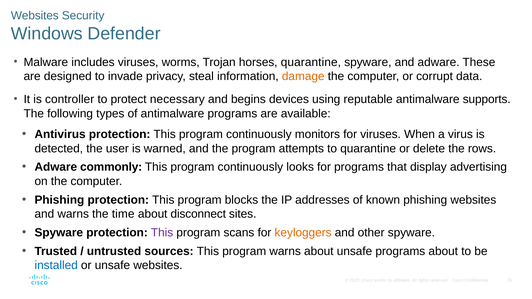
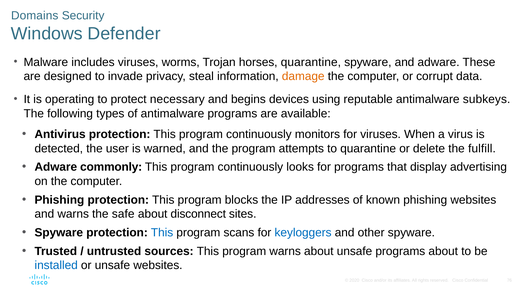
Websites: Websites -> Domains (35, 16)
controller: controller -> operating (70, 99)
supports: supports -> subkeys (487, 99)
rows: rows -> fulfill (482, 149)
time: time -> safe (123, 214)
This colour: purple -> blue (162, 233)
keyloggers colour: orange -> blue (303, 233)
